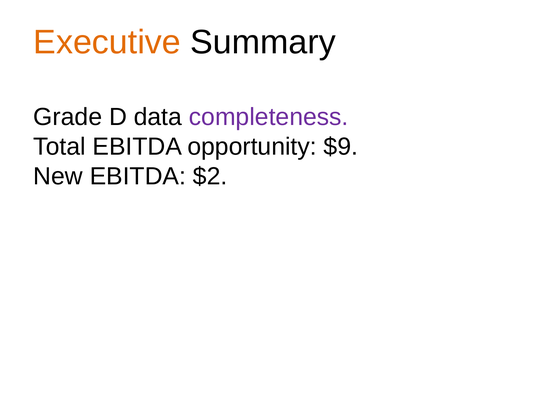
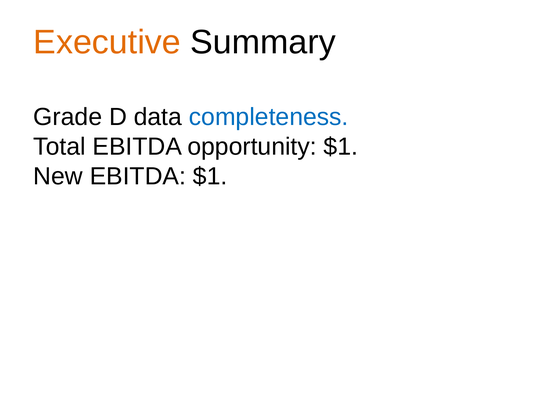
completeness colour: purple -> blue (269, 117)
opportunity $9: $9 -> $1 (341, 147)
EBITDA $2: $2 -> $1 (210, 176)
